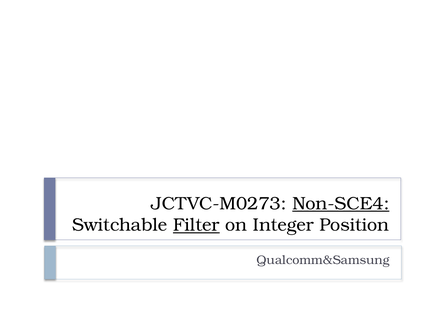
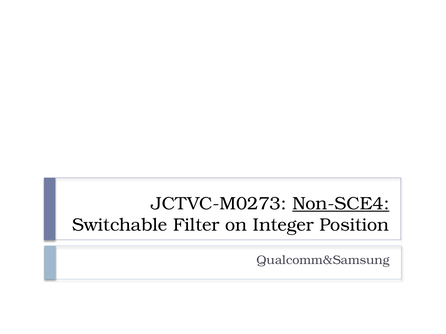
Filter underline: present -> none (196, 225)
